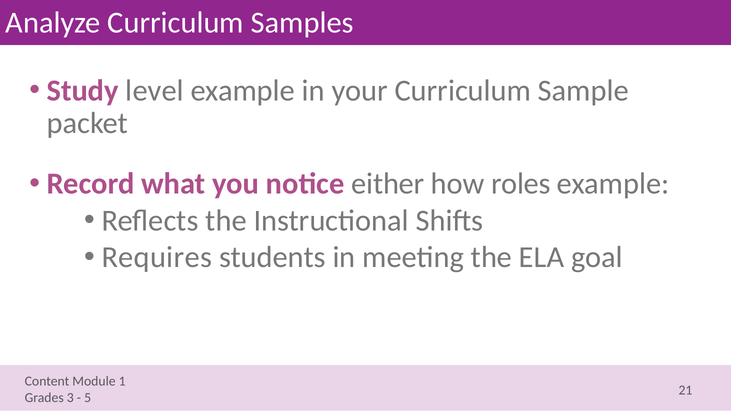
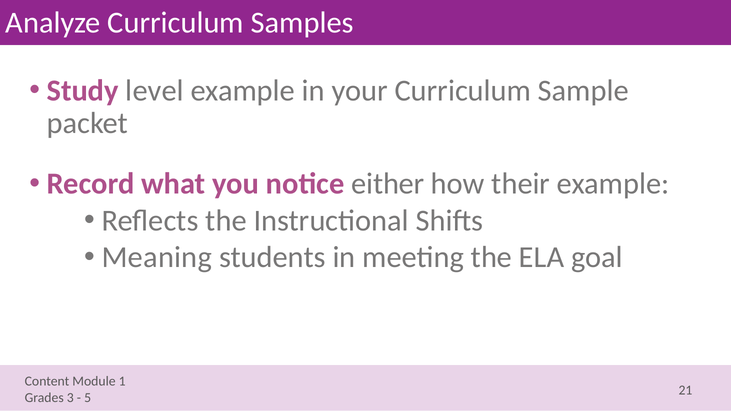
roles: roles -> their (521, 184)
Requires: Requires -> Meaning (157, 257)
